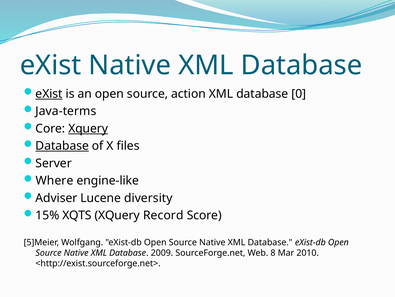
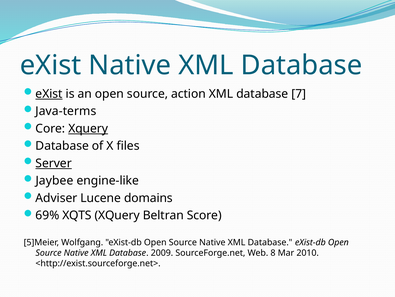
0: 0 -> 7 (299, 94)
Database underline: present -> none (62, 146)
Server underline: none -> present (54, 163)
Where: Where -> Jaybee (54, 180)
diversity: diversity -> domains (148, 198)
15%: 15% -> 69% (47, 215)
Record: Record -> Beltran (163, 215)
